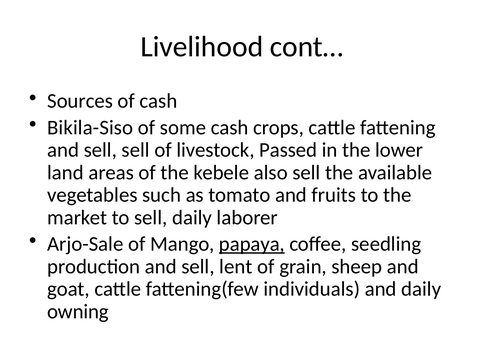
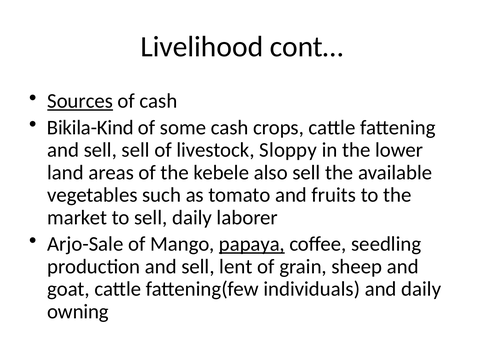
Sources underline: none -> present (80, 101)
Bikila-Siso: Bikila-Siso -> Bikila-Kind (90, 127)
Passed: Passed -> Sloppy (288, 150)
